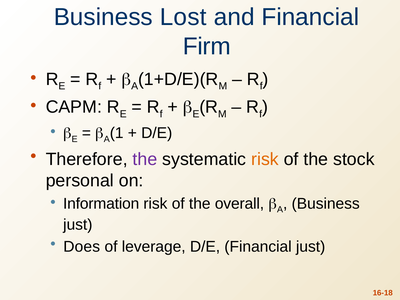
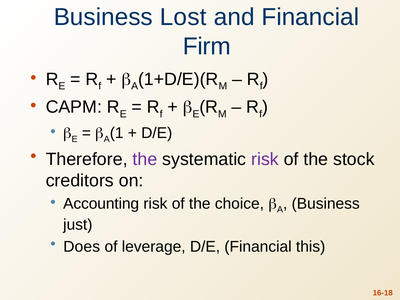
risk colour: orange -> purple (265, 159)
personal: personal -> creditors (80, 181)
Information: Information -> Accounting (101, 204)
overall: overall -> choice (239, 204)
Financial just: just -> this (311, 247)
